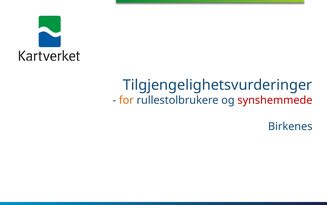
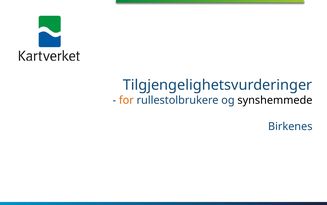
synshemmede colour: red -> black (275, 100)
